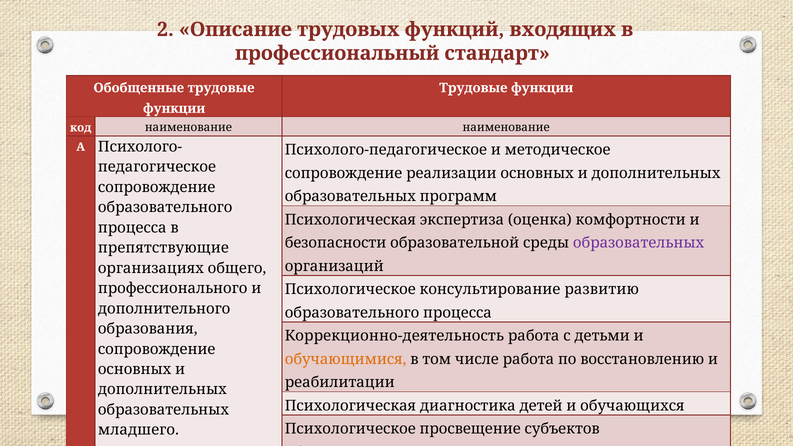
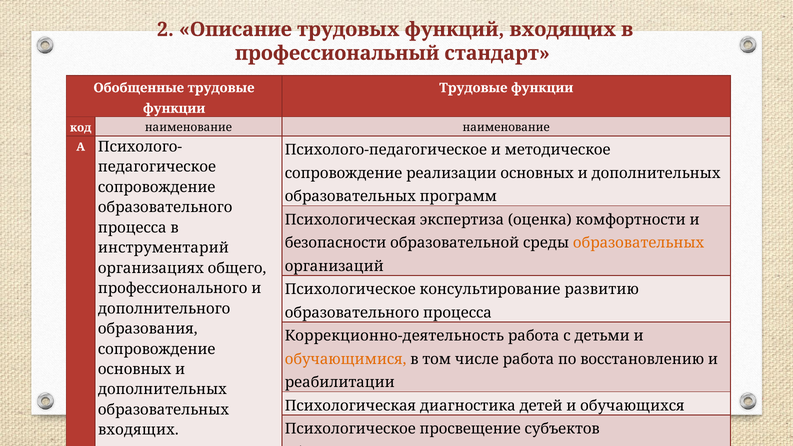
образовательных colour: purple -> orange (639, 243)
препятствующие: препятствующие -> инструментарий (163, 248)
младшего: младшего -> входящих (138, 430)
